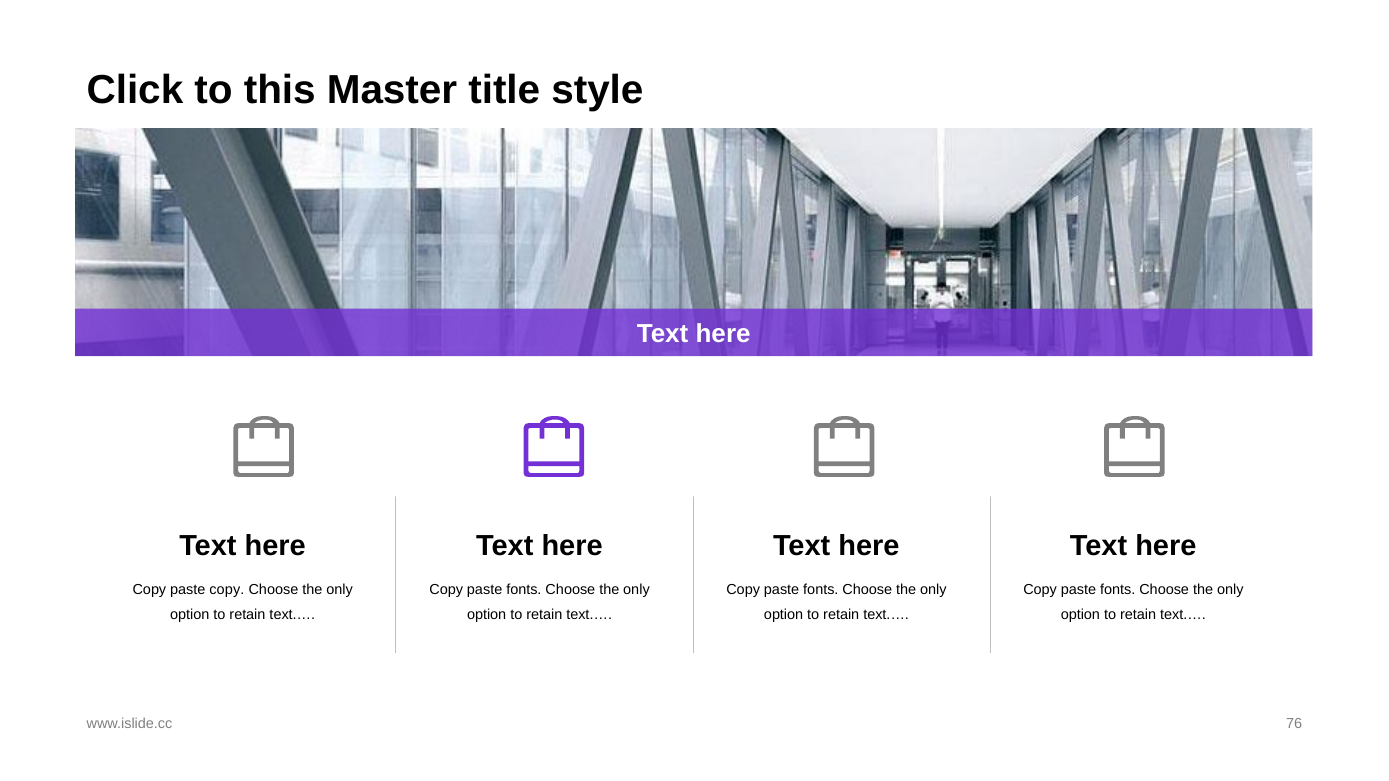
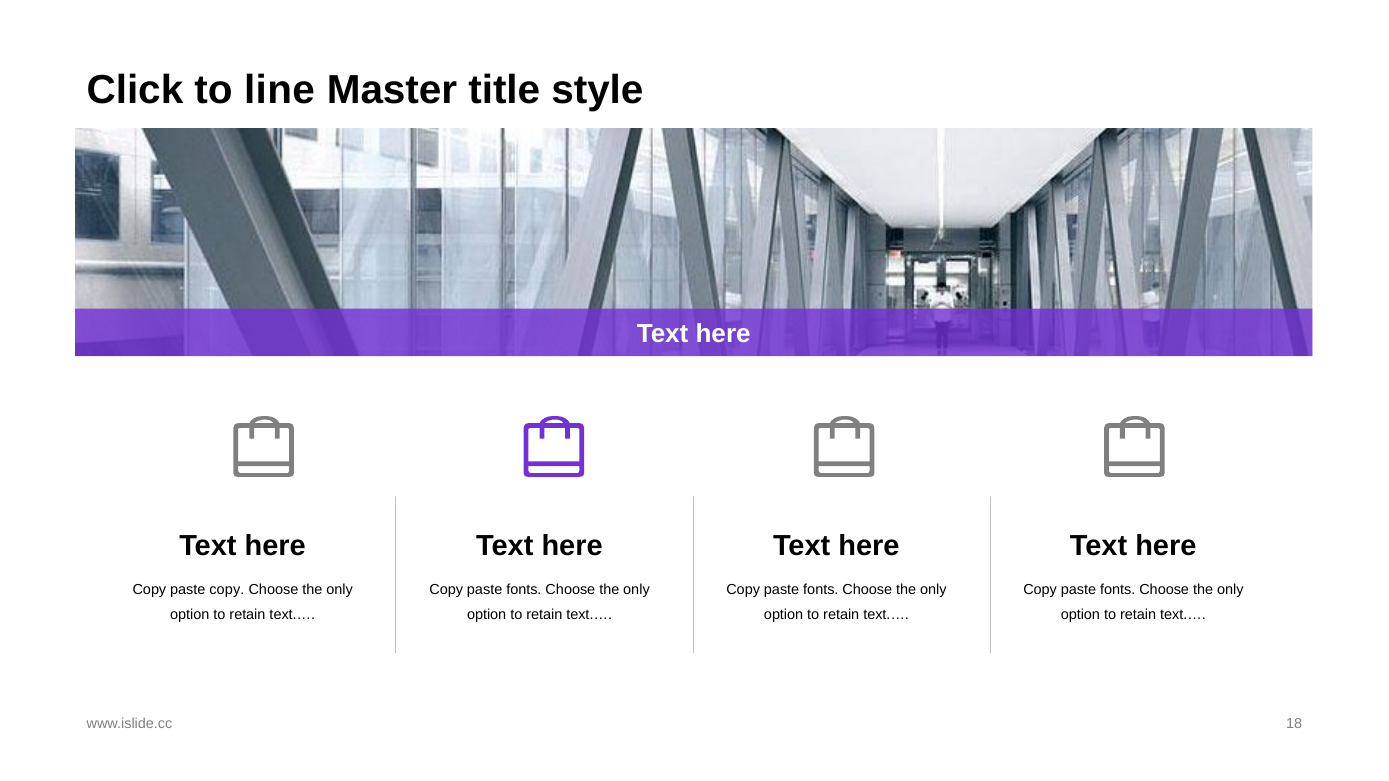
this: this -> line (280, 90)
76: 76 -> 18 (1294, 724)
